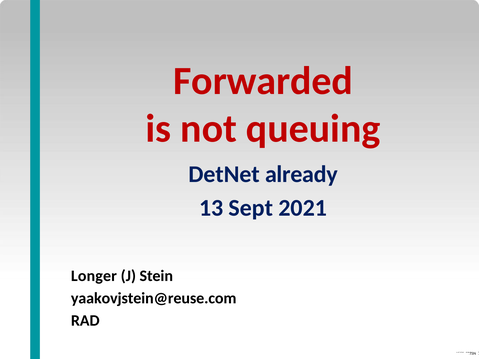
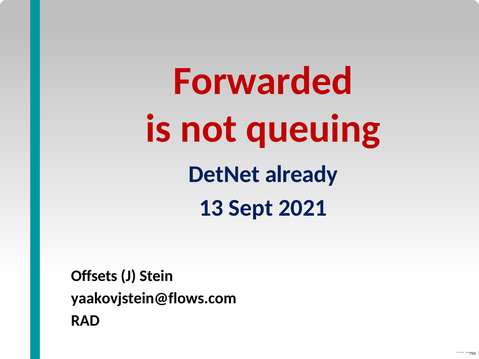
Longer: Longer -> Offsets (94, 276)
yaakovjstein@reuse.com: yaakovjstein@reuse.com -> yaakovjstein@flows.com (154, 298)
